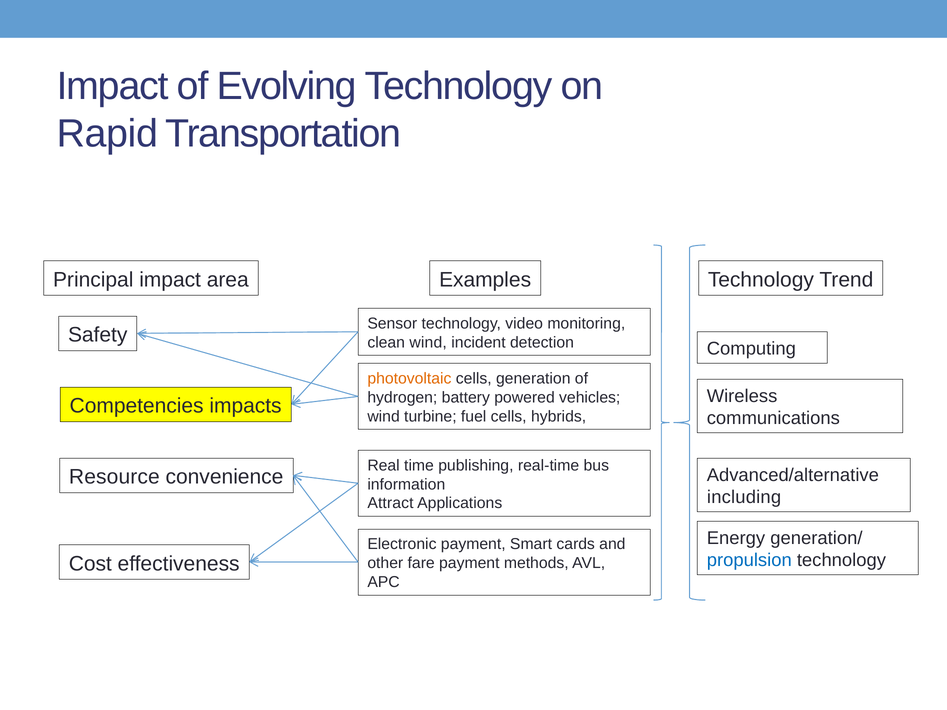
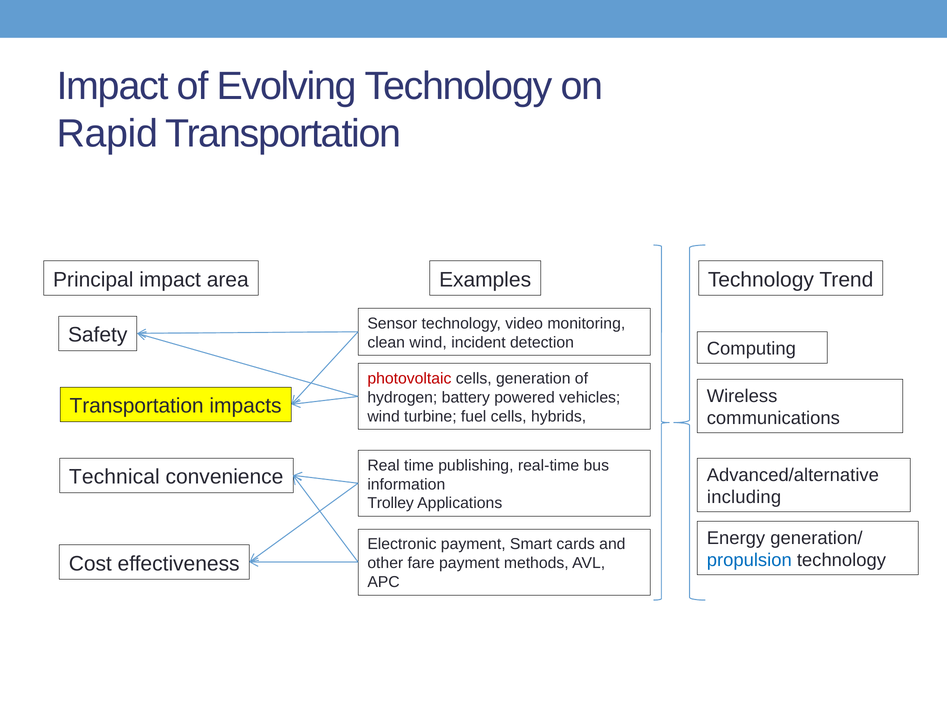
photovoltaic colour: orange -> red (409, 379)
Competencies: Competencies -> Transportation (137, 406)
Resource: Resource -> Technical (114, 477)
Attract: Attract -> Trolley (391, 503)
